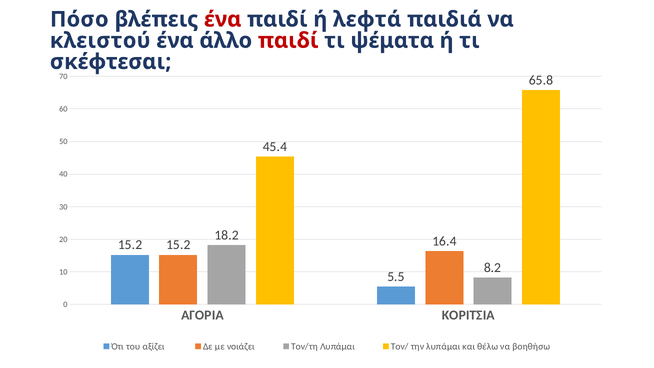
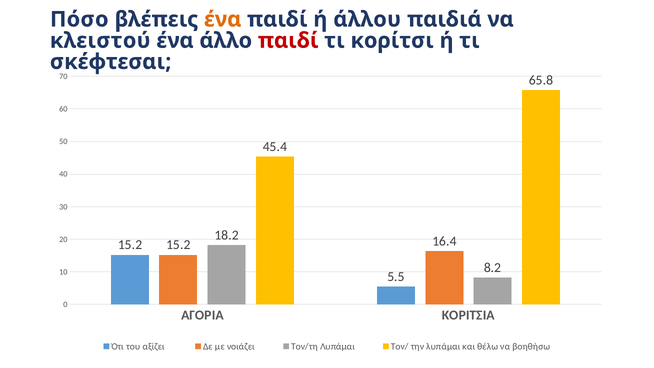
ένα colour: red -> orange (223, 19)
λεφτά: λεφτά -> άλλου (367, 19)
ψέματα: ψέματα -> κορίτσι (392, 41)
